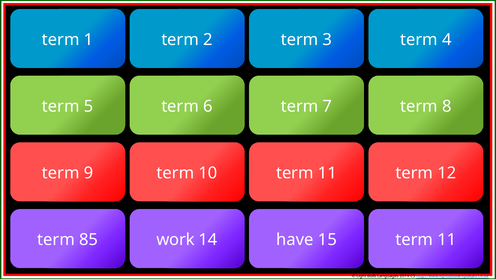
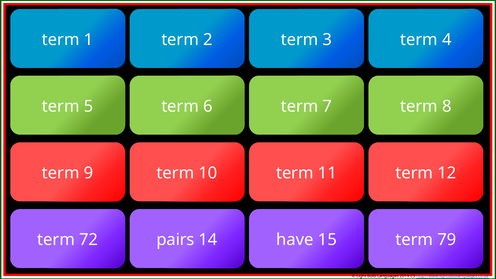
85: 85 -> 72 (89, 240)
work: work -> pairs (176, 240)
11: 11 -> 79 (447, 240)
